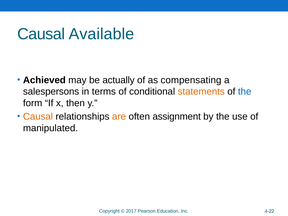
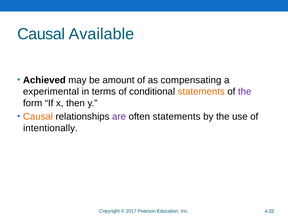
actually: actually -> amount (118, 80)
salespersons: salespersons -> experimental (51, 92)
the colour: blue -> purple (245, 92)
are colour: orange -> purple (119, 117)
often assignment: assignment -> statements (177, 117)
manipulated: manipulated -> intentionally (50, 128)
